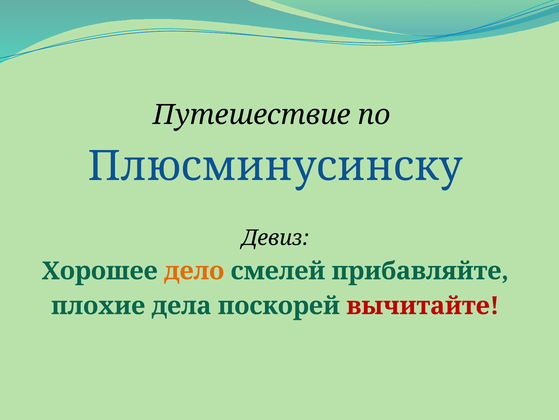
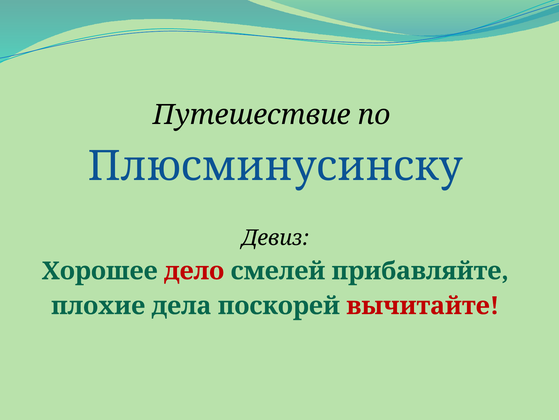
дело colour: orange -> red (194, 271)
